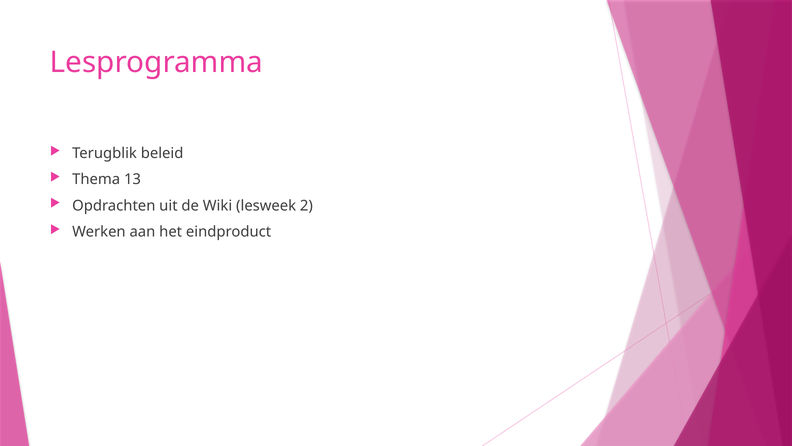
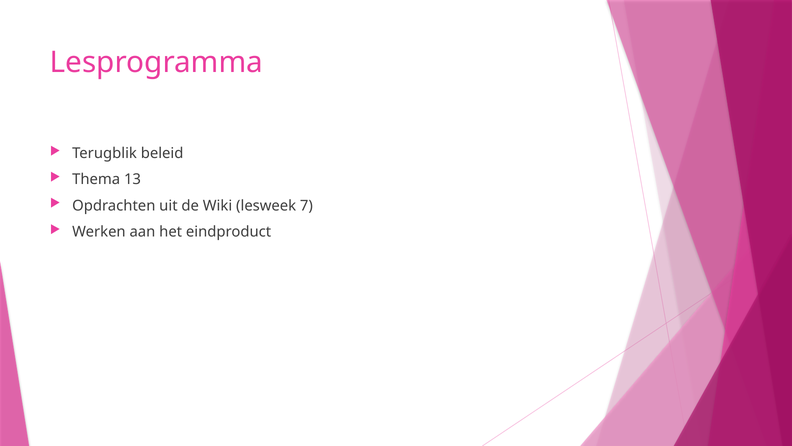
2: 2 -> 7 (306, 205)
